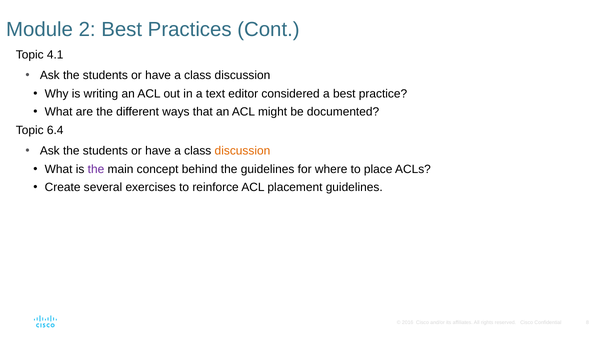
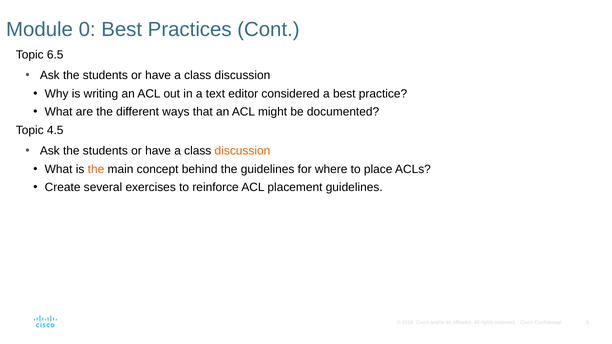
2: 2 -> 0 (87, 30)
4.1: 4.1 -> 6.5 (55, 55)
6.4: 6.4 -> 4.5 (55, 130)
the colour: purple -> orange (96, 169)
